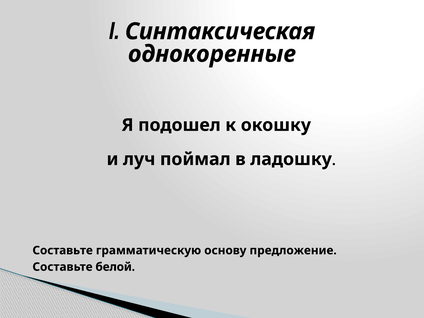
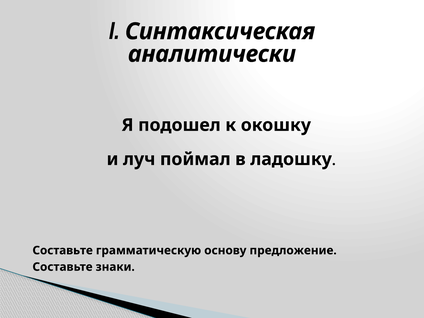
однокоренные: однокоренные -> аналитически (212, 54)
белой: белой -> знаки (115, 267)
